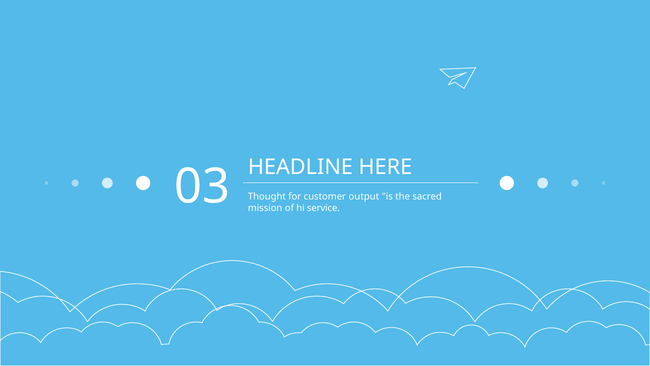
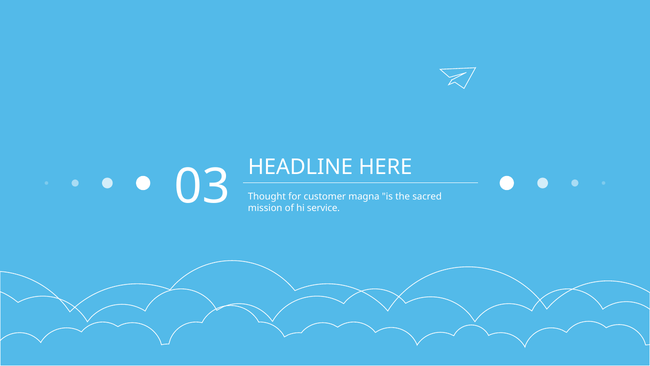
output: output -> magna (364, 197)
